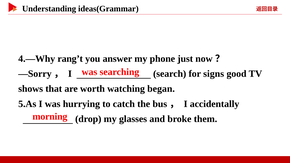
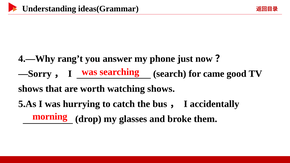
signs: signs -> came (214, 74)
watching began: began -> shows (161, 89)
